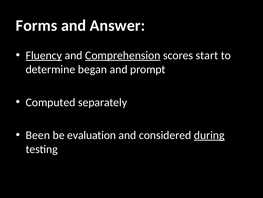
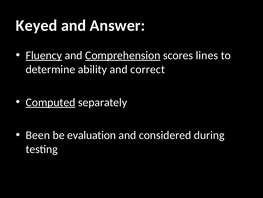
Forms: Forms -> Keyed (37, 25)
start: start -> lines (207, 55)
began: began -> ability (92, 69)
prompt: prompt -> correct (148, 69)
Computed underline: none -> present (51, 102)
during underline: present -> none (209, 135)
